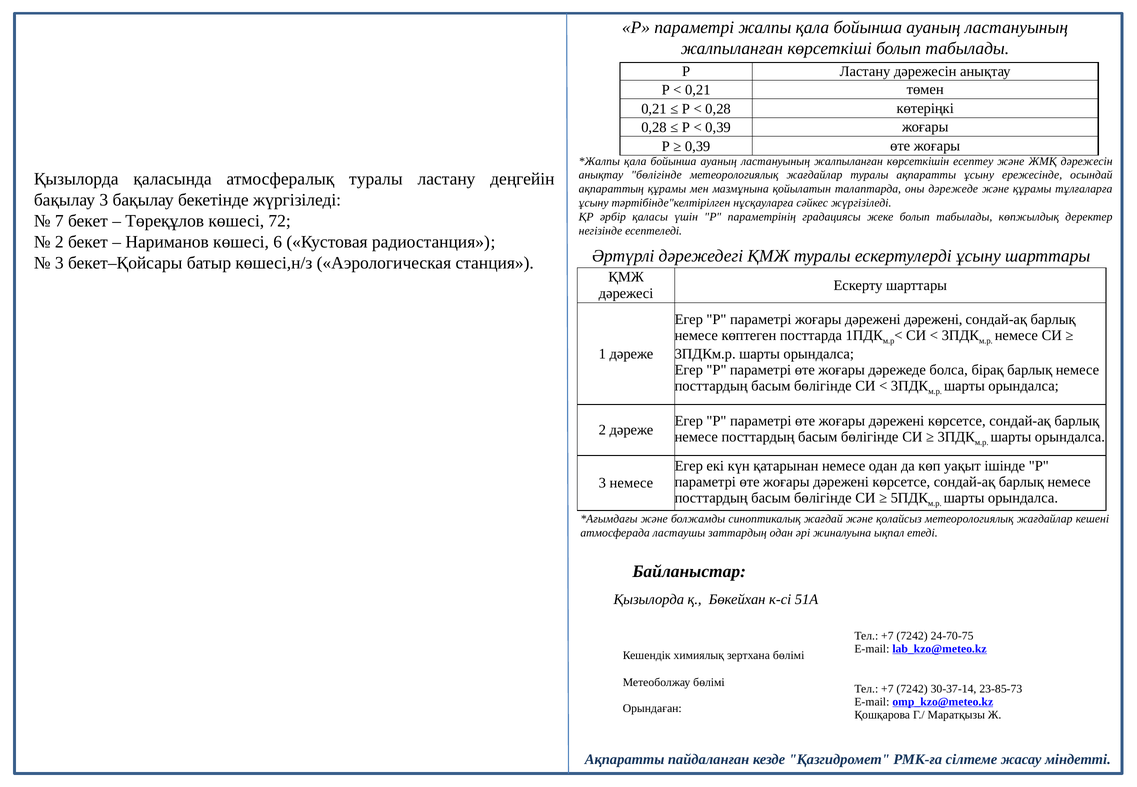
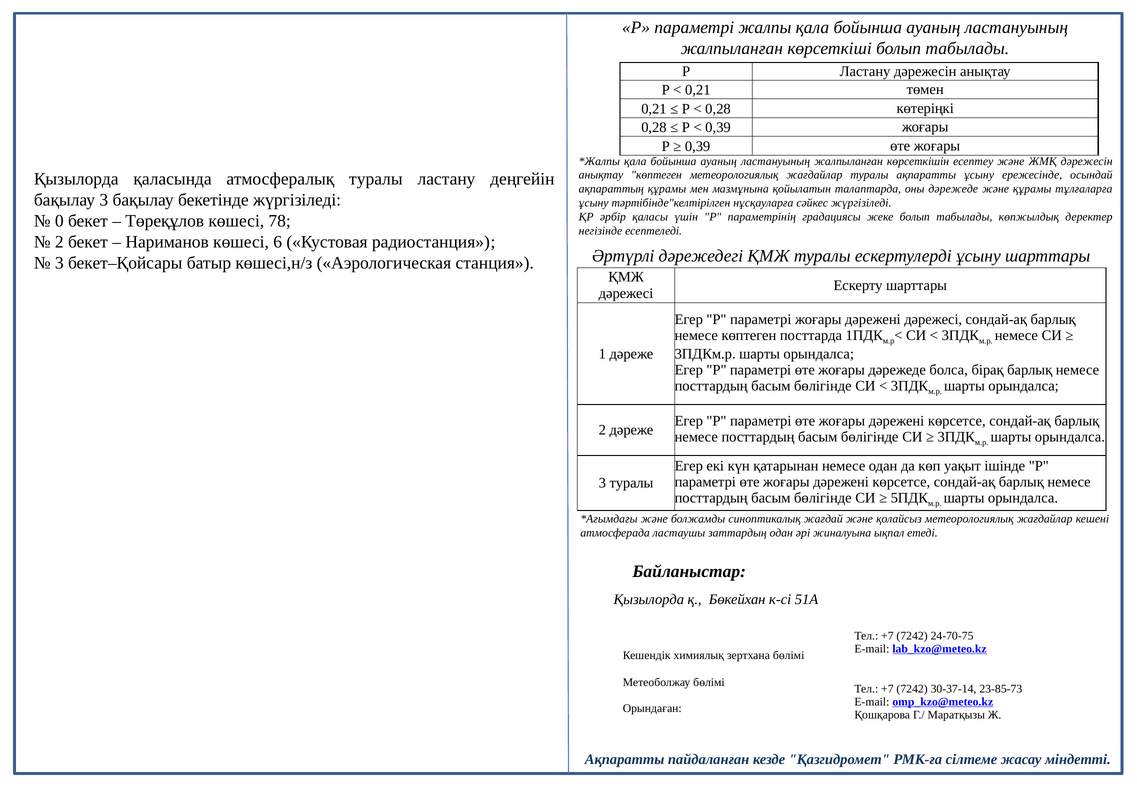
анықтау бөлігінде: бөлігінде -> көптеген (657, 175)
7: 7 -> 0 (59, 221)
72: 72 -> 78 (280, 221)
дәрежені дәрежені: дәрежені -> дәрежесі (933, 319)
3 немесе: немесе -> туралы (631, 483)
